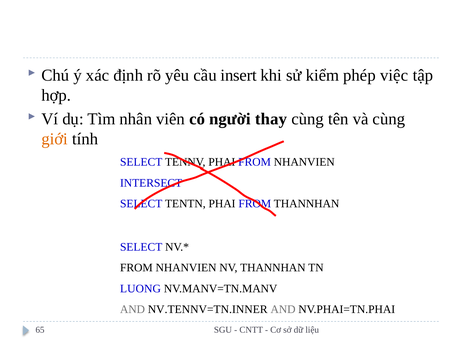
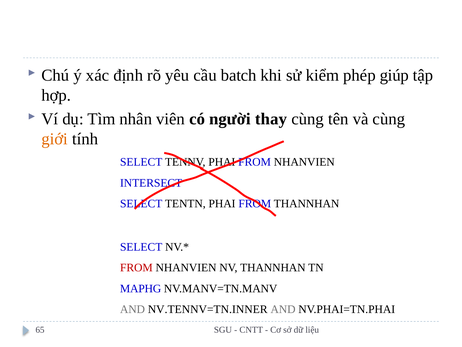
insert: insert -> batch (239, 75)
việc: việc -> giúp (394, 75)
FROM colour: black -> red (136, 267)
LUONG: LUONG -> MAPHG (141, 288)
